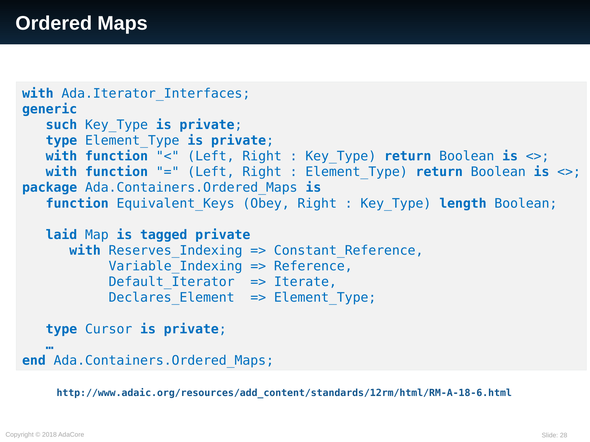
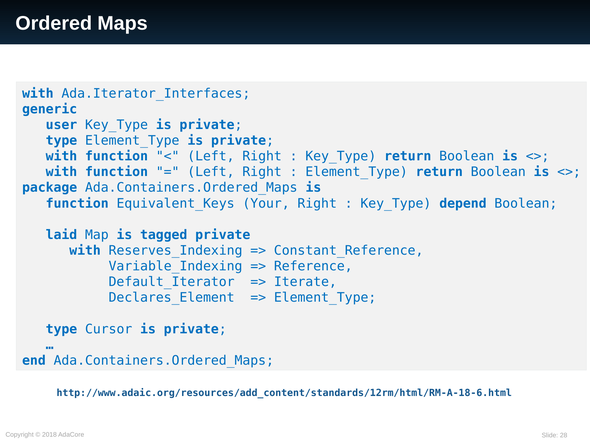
such: such -> user (61, 125)
Obey: Obey -> Your (266, 204)
length: length -> depend (463, 204)
